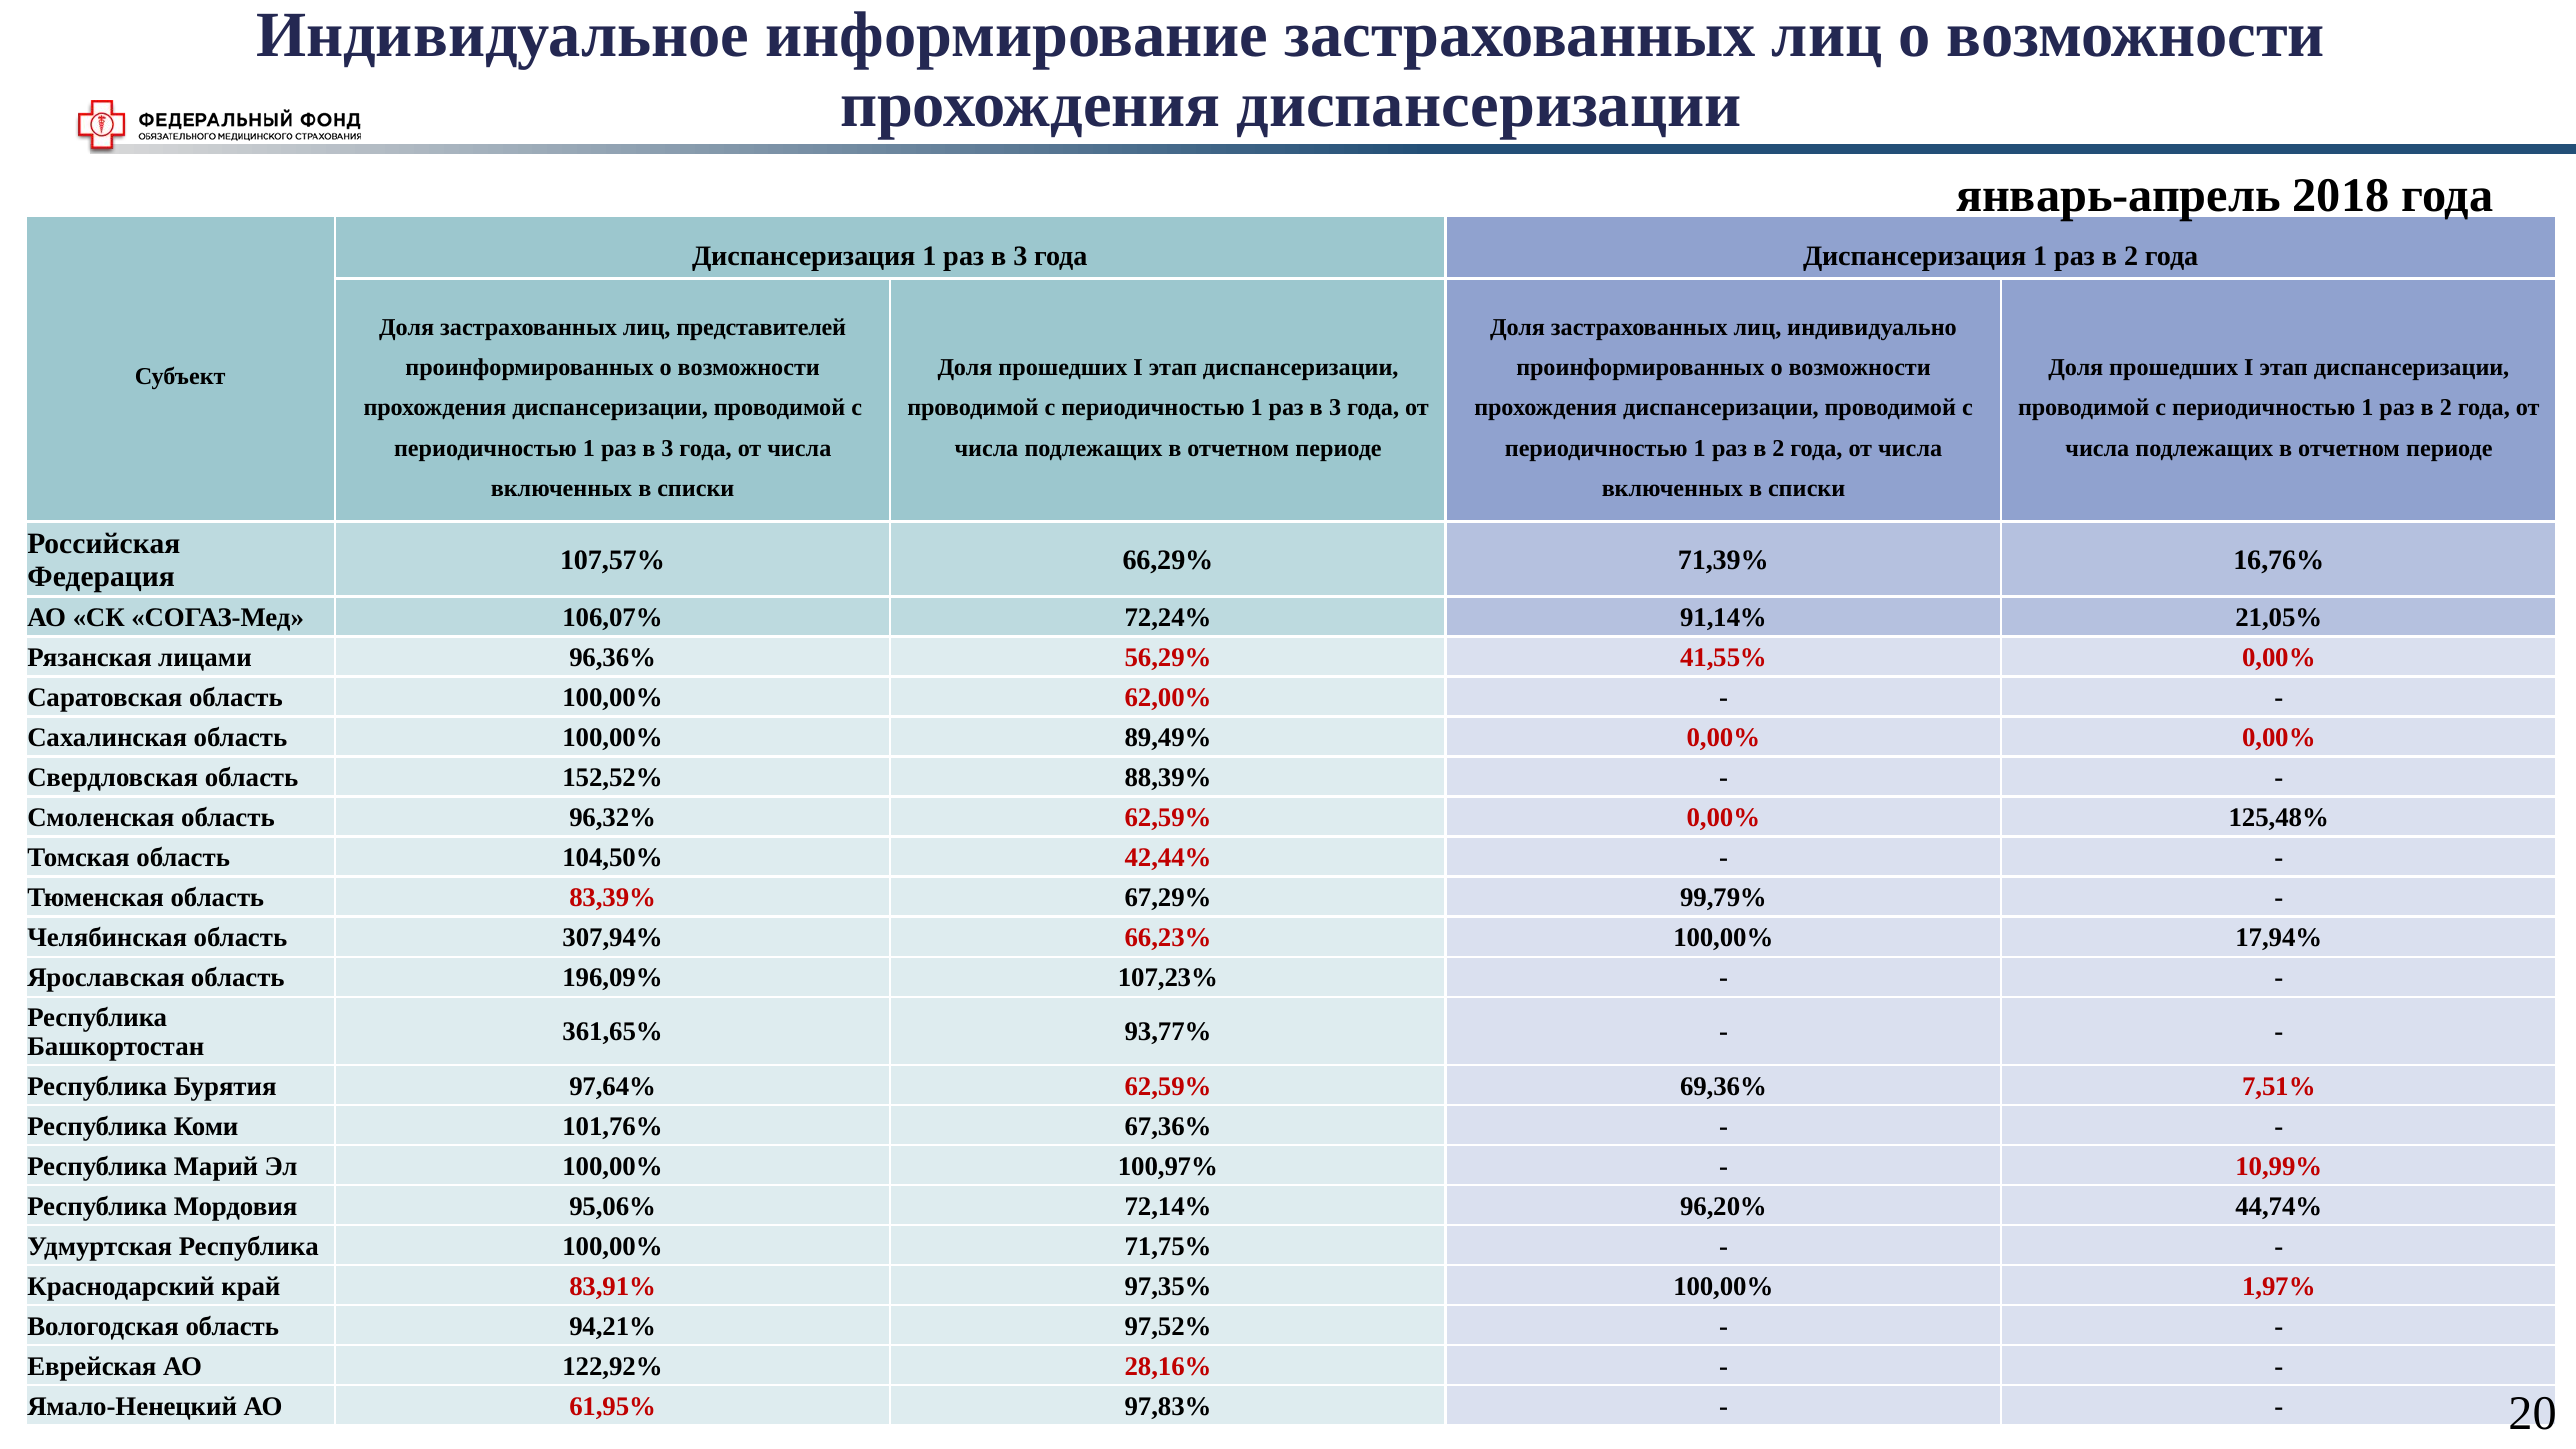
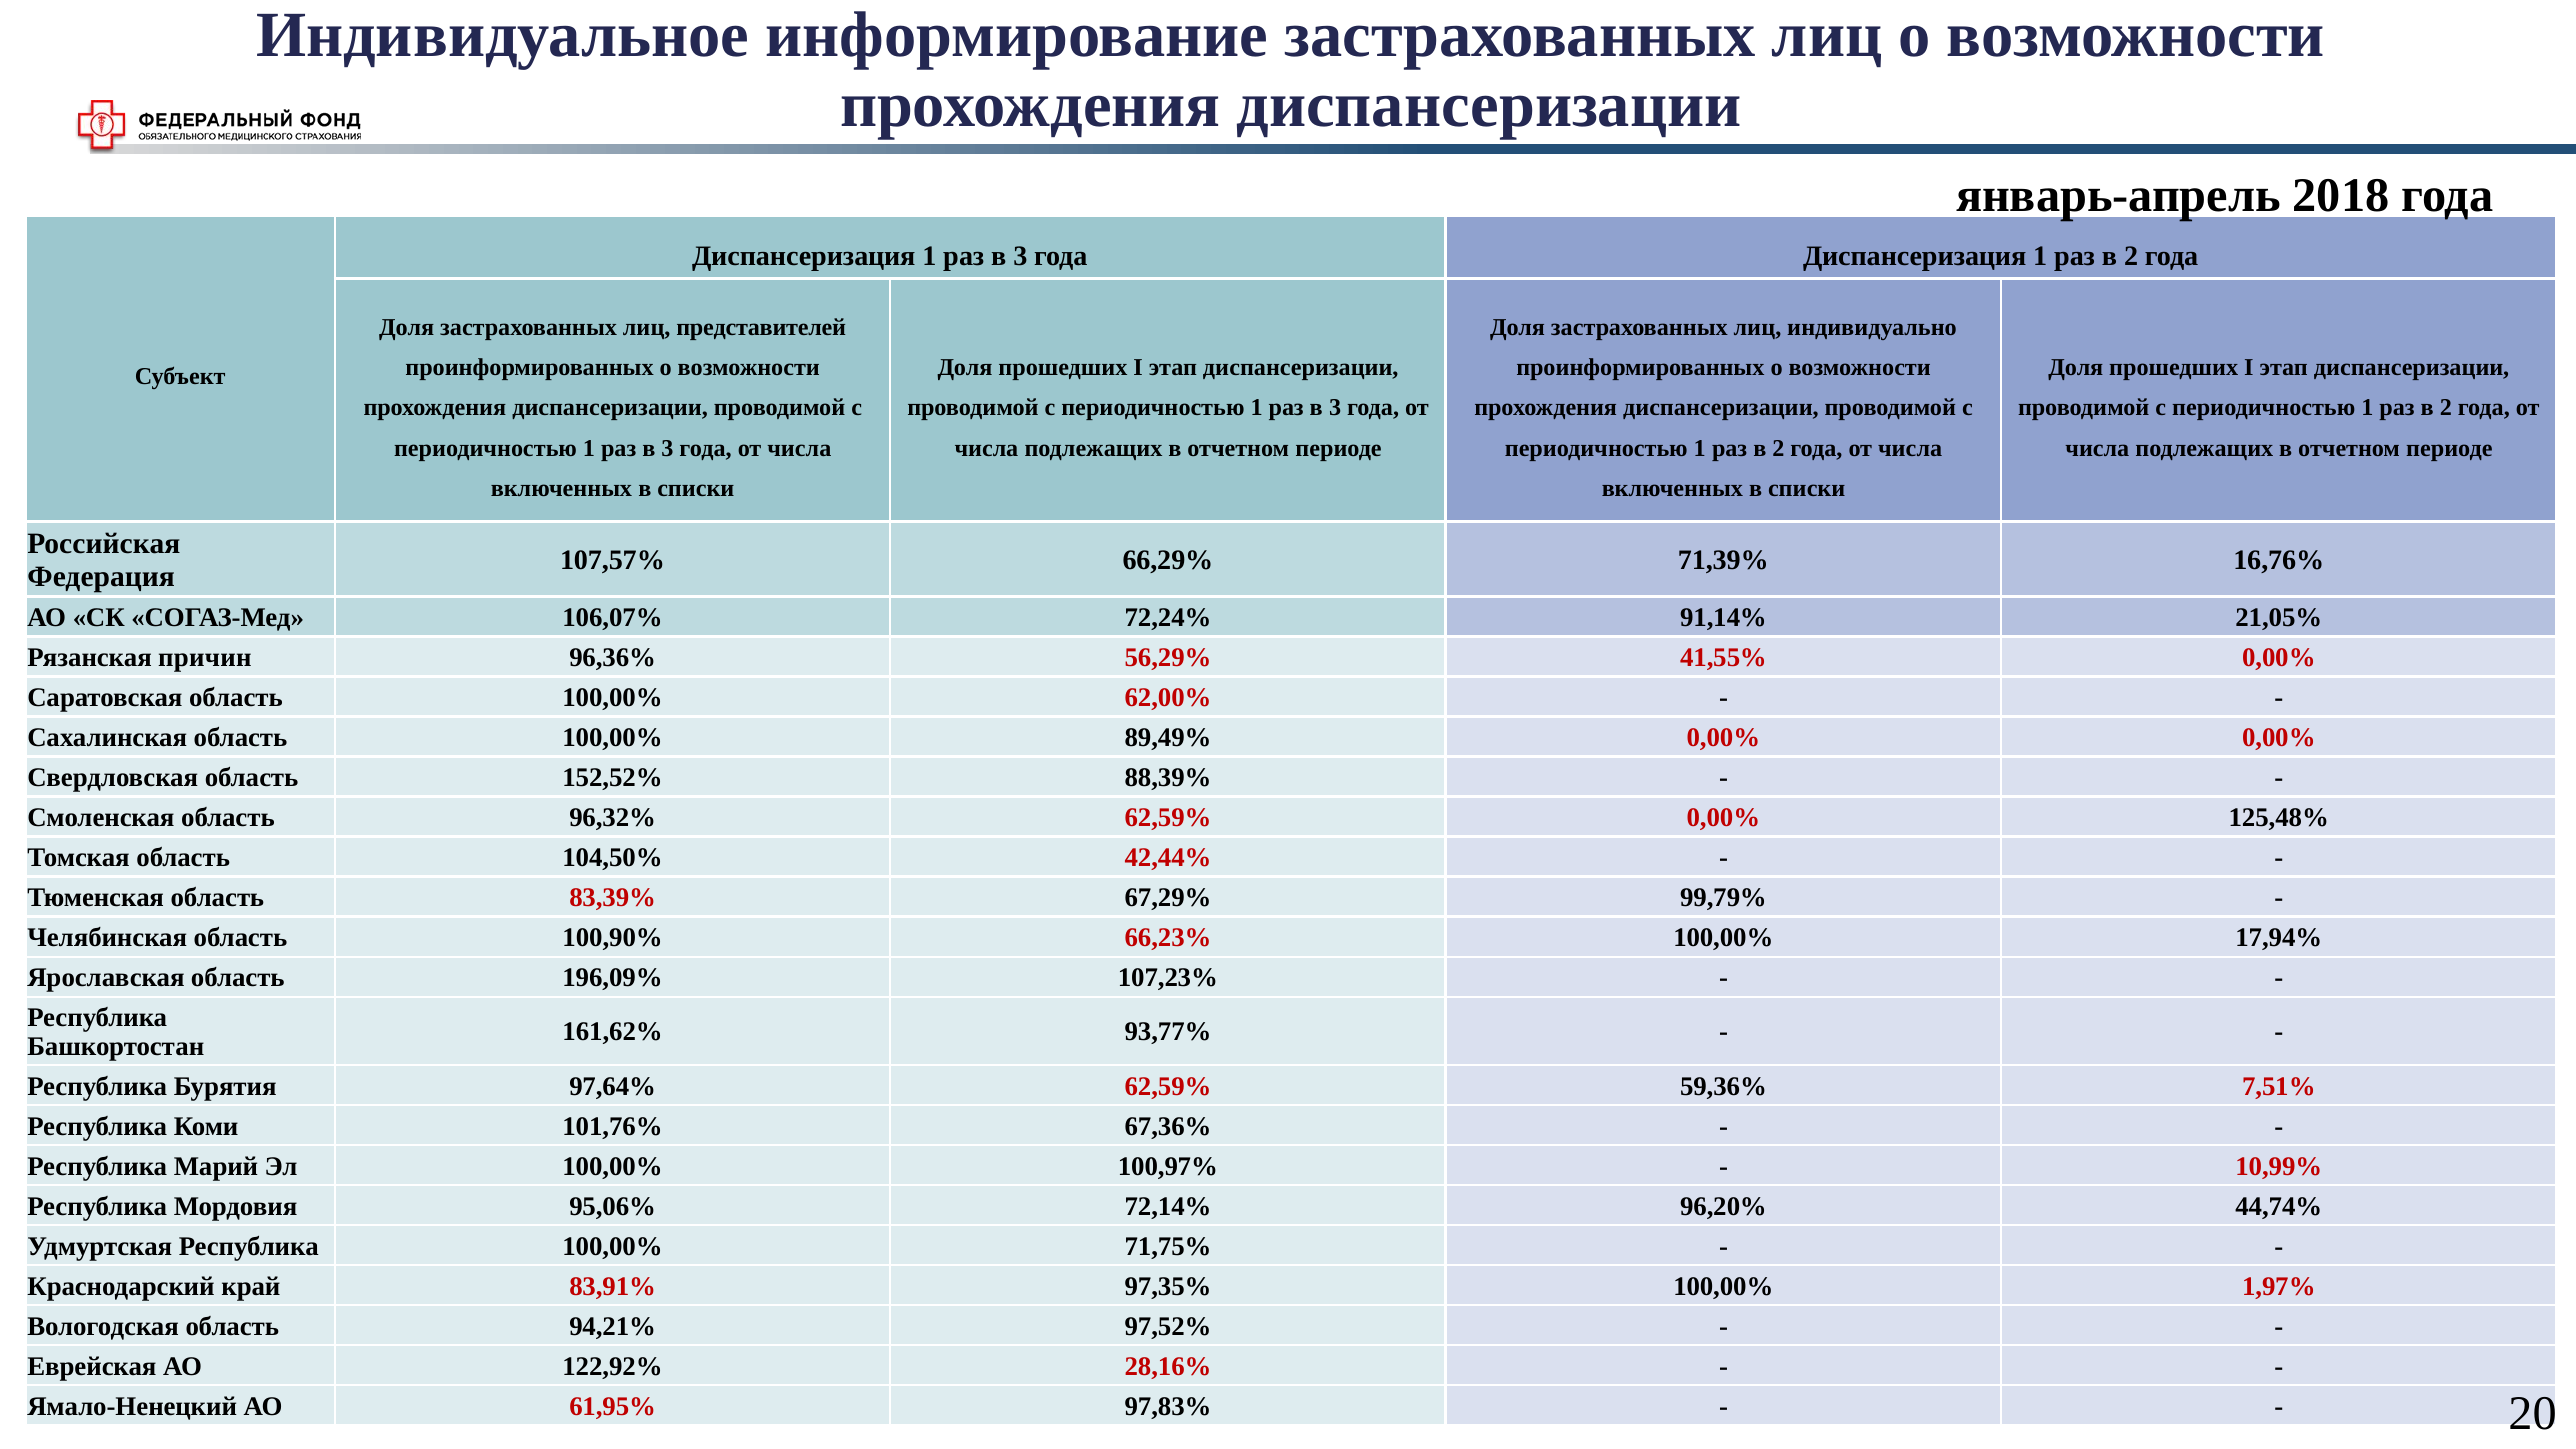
лицами: лицами -> причин (205, 658)
307,94%: 307,94% -> 100,90% (613, 938)
361,65%: 361,65% -> 161,62% (613, 1032)
69,36%: 69,36% -> 59,36% (1723, 1086)
